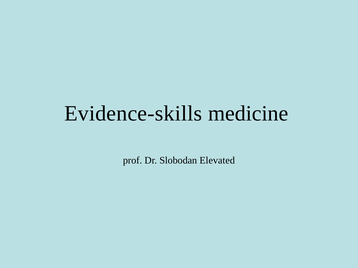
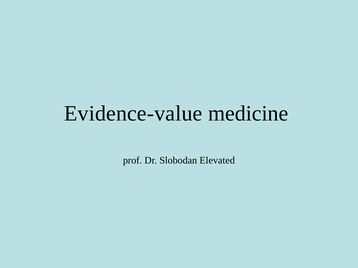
Evidence-skills: Evidence-skills -> Evidence-value (133, 114)
